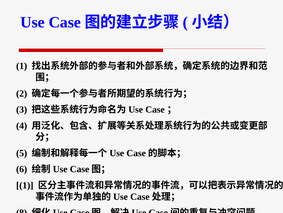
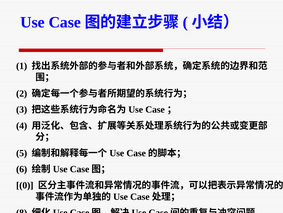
1: 1 -> 0 (25, 185)
